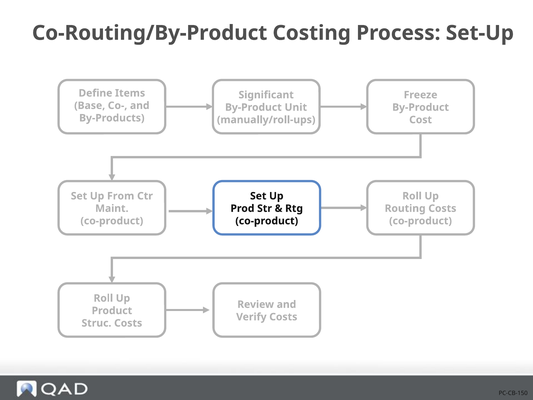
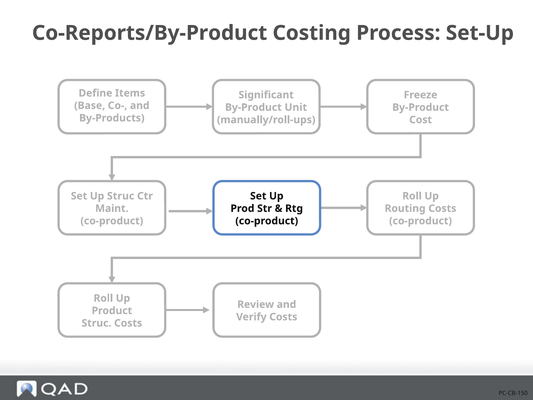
Co-Routing/By-Product: Co-Routing/By-Product -> Co-Reports/By-Product (150, 33)
Up From: From -> Struc (121, 196)
